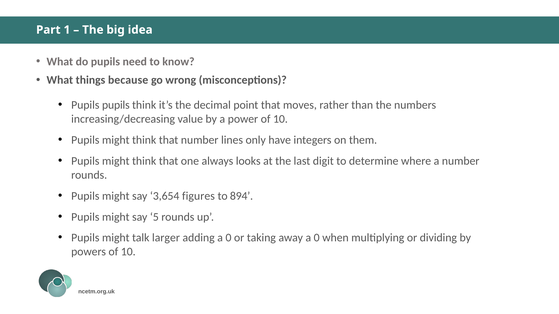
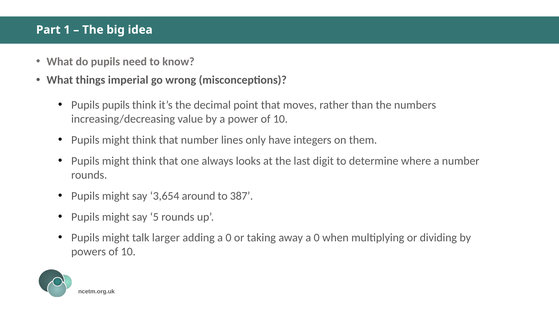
because: because -> imperial (128, 80)
figures: figures -> around (199, 196)
894: 894 -> 387 (242, 196)
